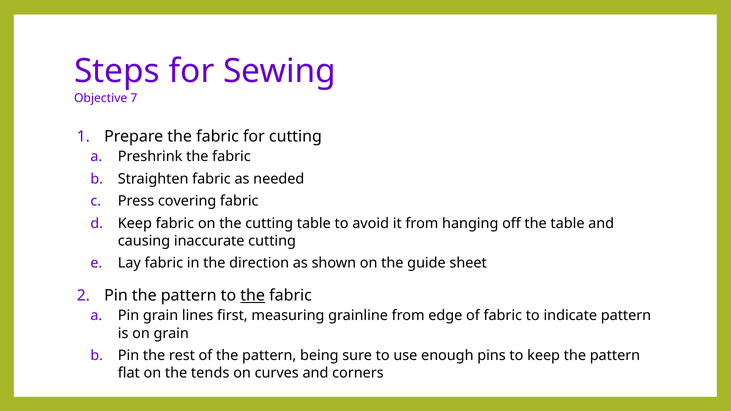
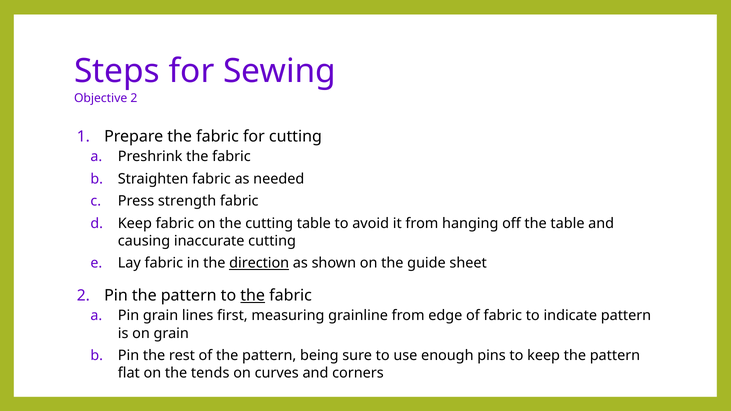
Objective 7: 7 -> 2 (134, 98)
covering: covering -> strength (187, 201)
direction underline: none -> present (259, 263)
